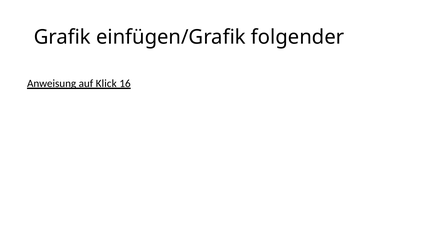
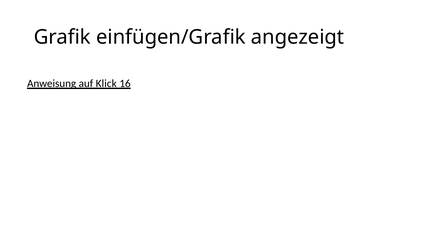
folgender: folgender -> angezeigt (298, 37)
